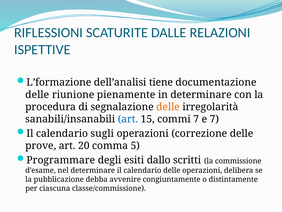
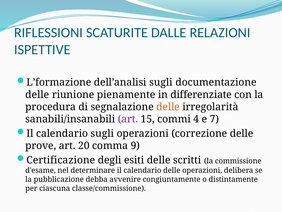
dell’analisi tiene: tiene -> sugli (161, 82)
in determinare: determinare -> differenziate (201, 94)
art colour: blue -> purple (128, 119)
commi 7: 7 -> 4 (196, 119)
5: 5 -> 9 (135, 145)
Programmare: Programmare -> Certificazione (61, 160)
esiti dallo: dallo -> delle (159, 160)
